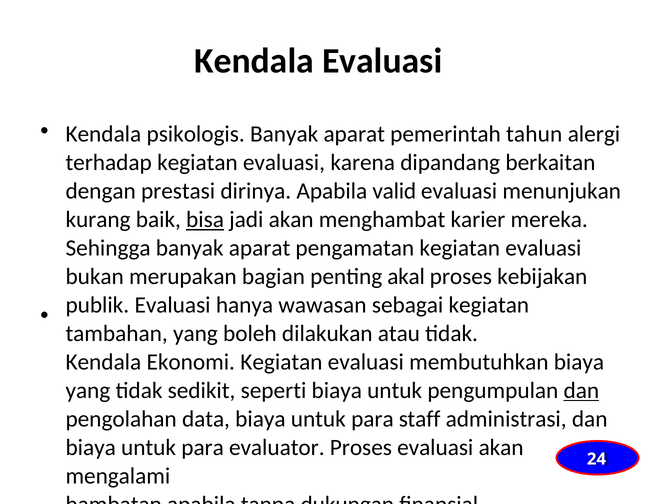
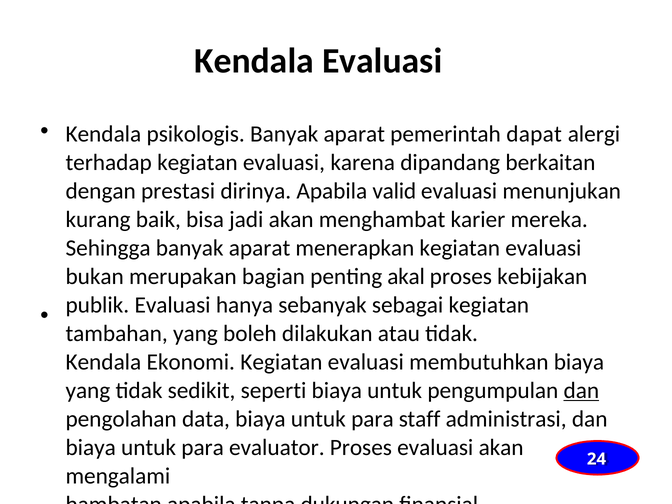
tahun: tahun -> dapat (534, 134)
bisa underline: present -> none (205, 220)
pengamatan: pengamatan -> menerapkan (355, 248)
wawasan: wawasan -> sebanyak (322, 305)
